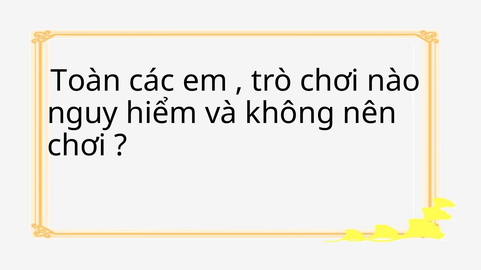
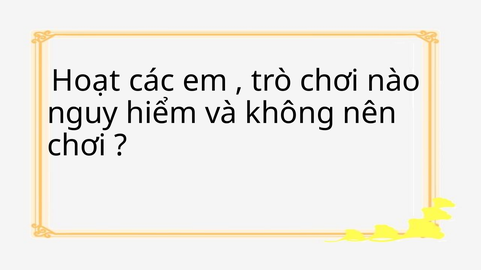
Toàn: Toàn -> Hoạt (86, 81)
